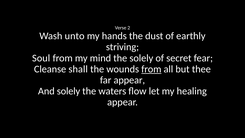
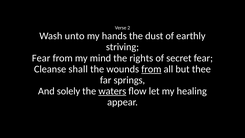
Soul: Soul -> Fear (41, 58)
the solely: solely -> rights (141, 58)
far appear: appear -> springs (129, 80)
waters underline: none -> present (112, 91)
